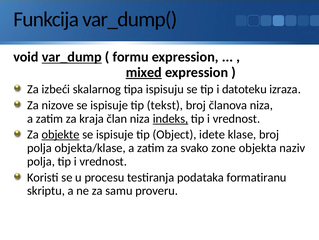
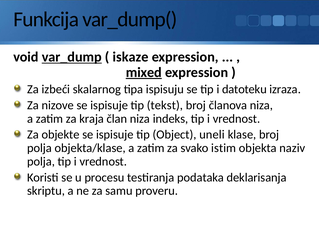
formu: formu -> iskaze (131, 57)
indeks underline: present -> none (170, 118)
objekte underline: present -> none (61, 134)
idete: idete -> uneli (212, 134)
zone: zone -> istim (224, 148)
formatiranu: formatiranu -> deklarisanja (257, 177)
